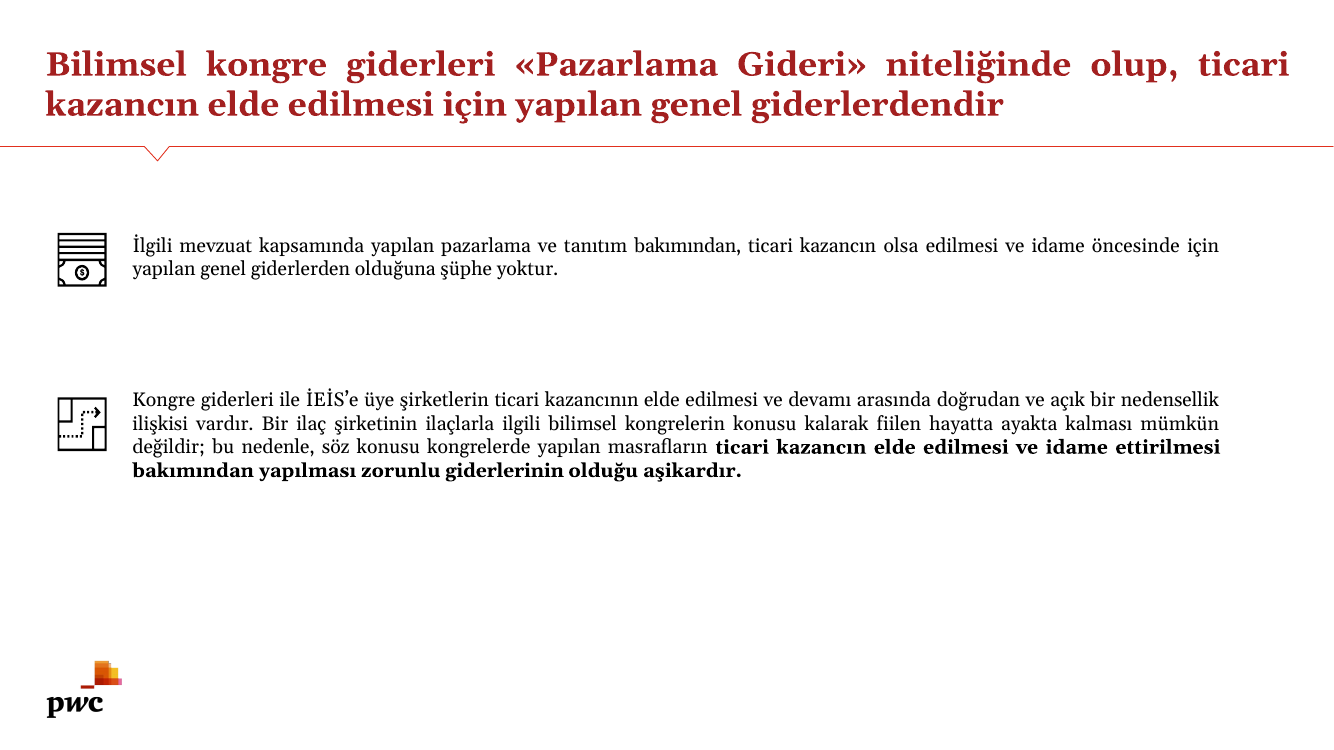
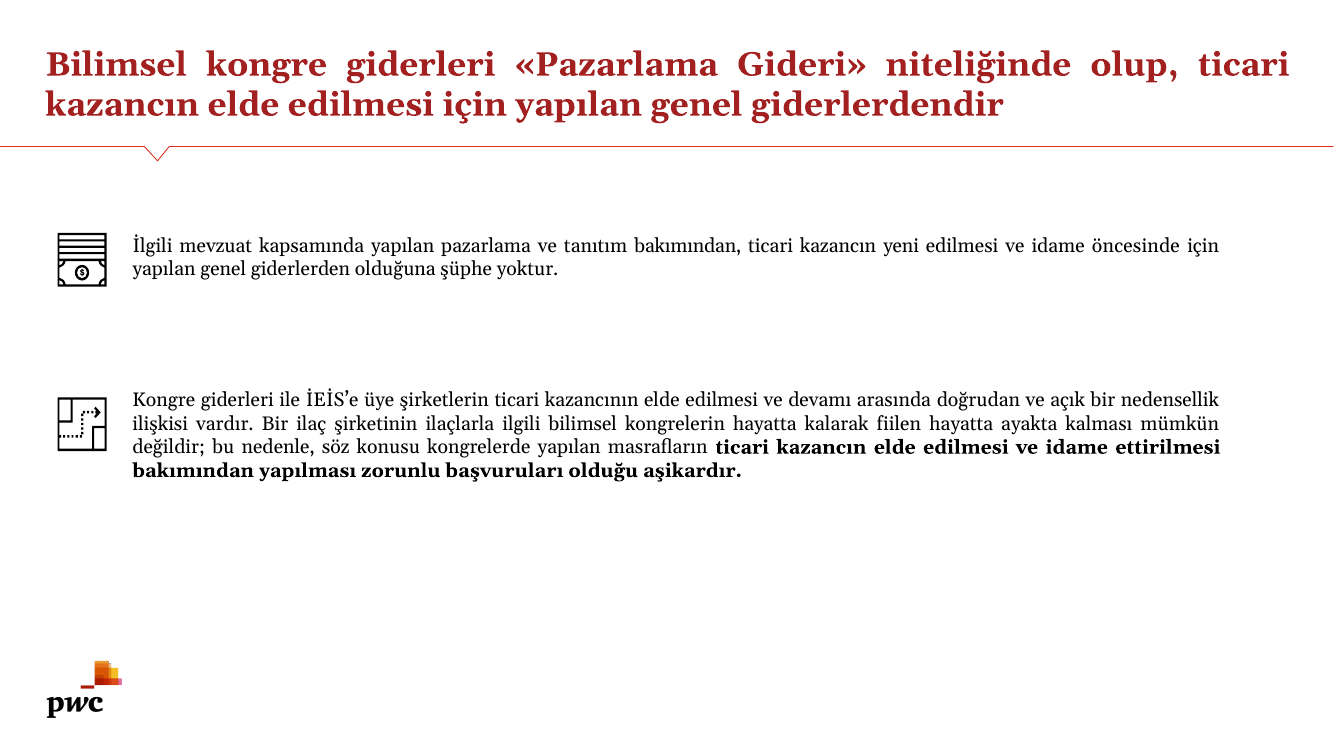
olsa: olsa -> yeni (901, 246)
kongrelerin konusu: konusu -> hayatta (765, 424)
giderlerinin: giderlerinin -> başvuruları (504, 471)
